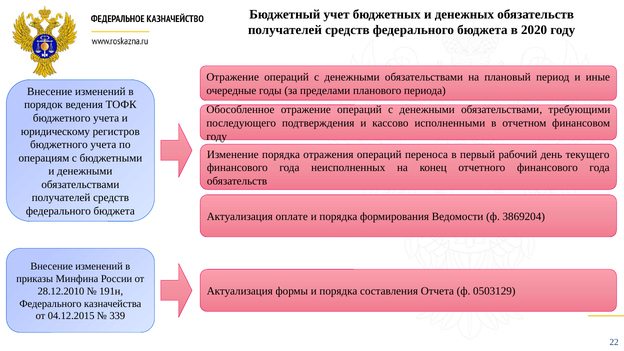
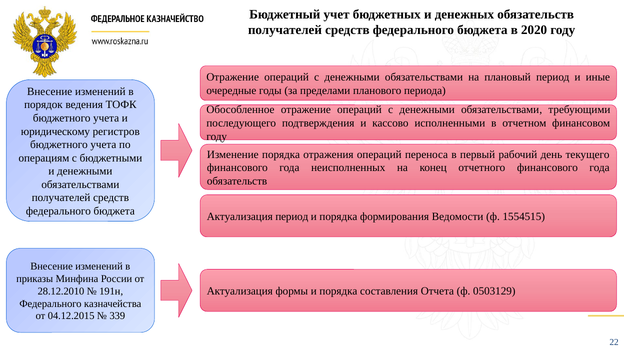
Актуализация оплате: оплате -> период (292, 217)
3869204: 3869204 -> 1554515 (524, 217)
